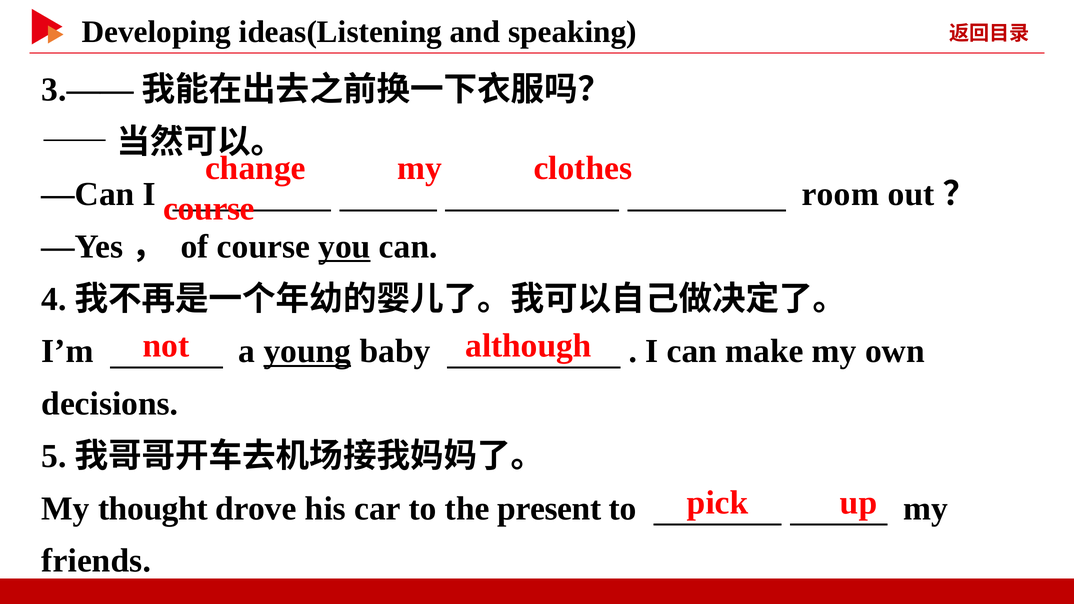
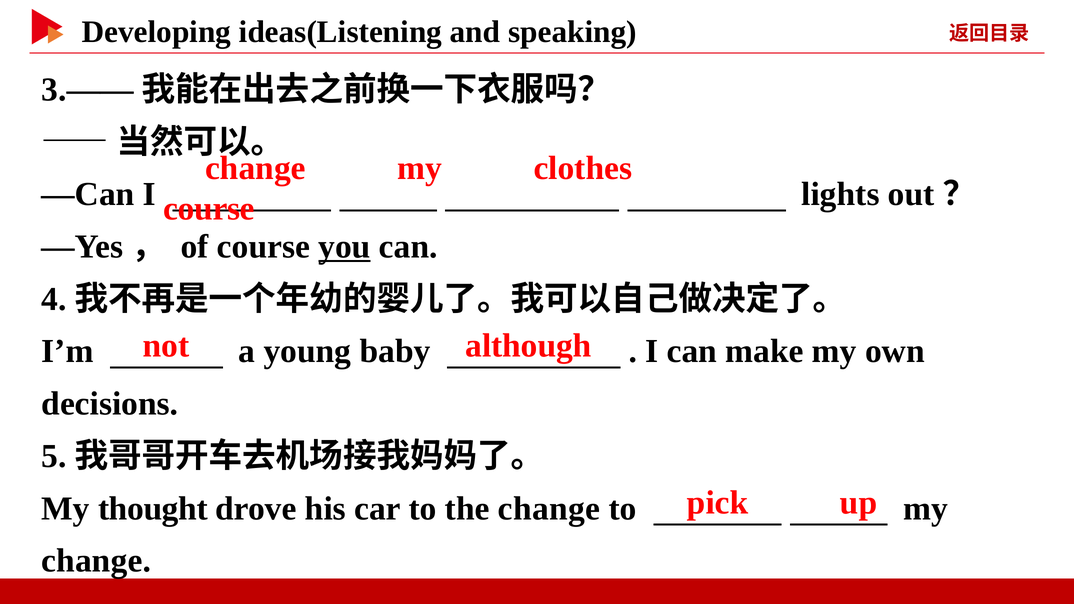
room: room -> lights (841, 194)
young underline: present -> none (307, 351)
the present: present -> change (549, 509)
friends: friends -> change (96, 561)
